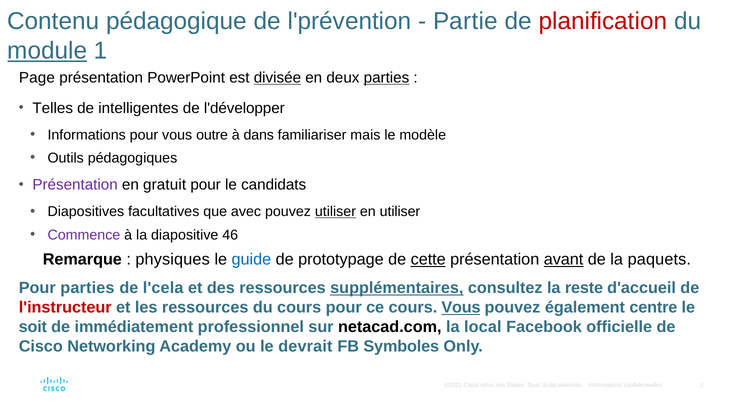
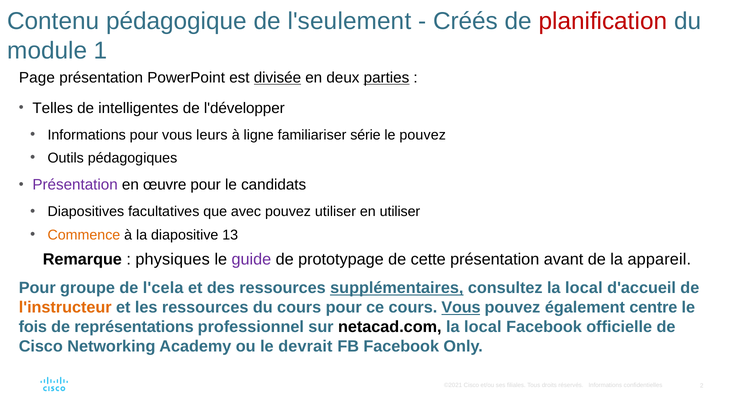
l'prévention: l'prévention -> l'seulement (349, 21)
Partie: Partie -> Créés (466, 21)
module underline: present -> none (47, 51)
outre: outre -> leurs (212, 135)
dans: dans -> ligne (259, 135)
mais: mais -> série (365, 135)
le modèle: modèle -> pouvez (423, 135)
gratuit: gratuit -> œuvre (165, 185)
utiliser underline: present -> none (335, 212)
Commence colour: purple -> orange (84, 235)
46: 46 -> 13 (230, 235)
guide colour: blue -> purple (251, 259)
cette underline: present -> none (428, 259)
avant underline: present -> none (564, 259)
paquets: paquets -> appareil (659, 259)
Pour parties: parties -> groupe (88, 288)
consultez la reste: reste -> local (584, 288)
l'instructeur colour: red -> orange (65, 308)
soit: soit -> fois (33, 327)
immédiatement: immédiatement -> représentations (134, 327)
FB Symboles: Symboles -> Facebook (401, 347)
